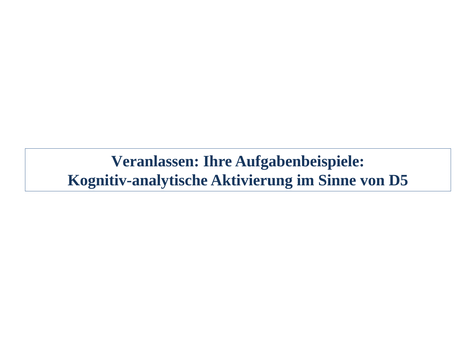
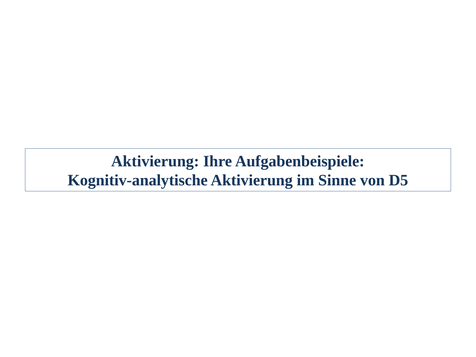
Veranlassen: Veranlassen -> Aktivierung (155, 161)
